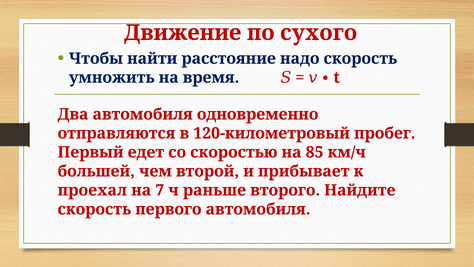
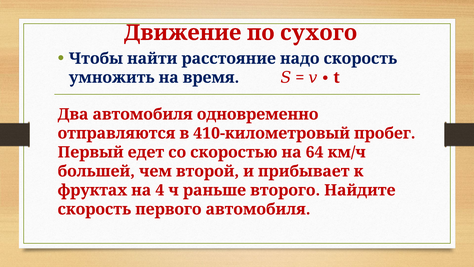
120-километровый: 120-километровый -> 410-километровый (272, 133)
85: 85 -> 64 (315, 152)
проехал: проехал -> фруктах (92, 190)
7: 7 -> 4 (160, 190)
